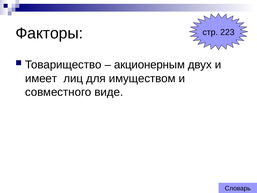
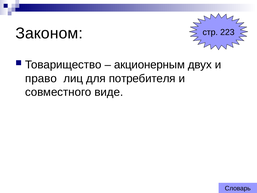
Факторы: Факторы -> Законом (49, 33)
имеет: имеет -> право (41, 78)
имуществом: имуществом -> потребителя (142, 78)
